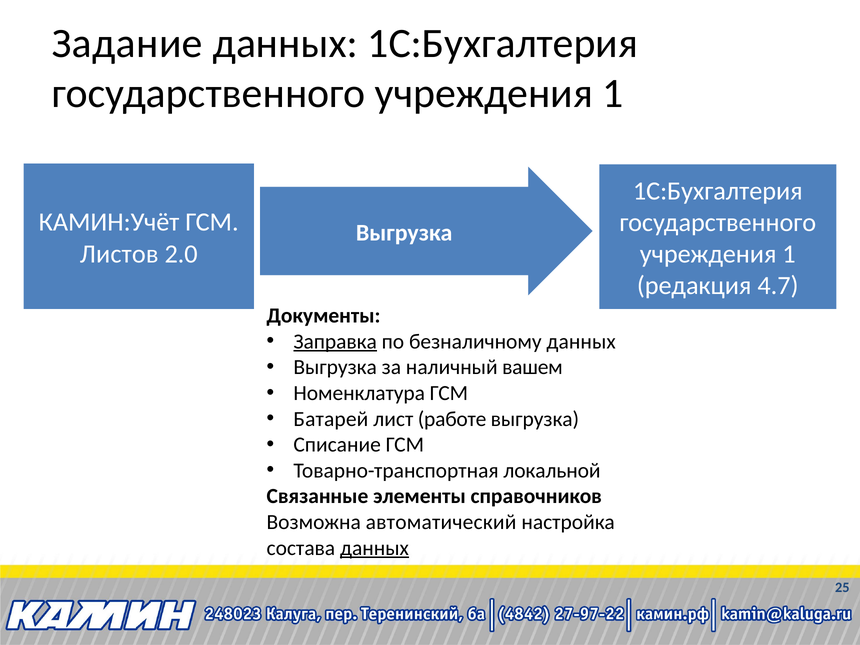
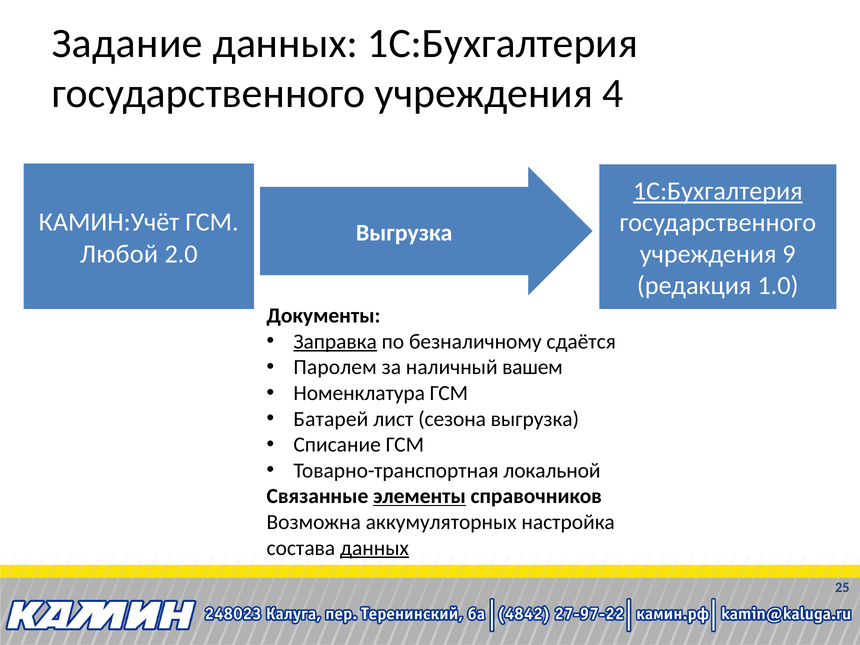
1: 1 -> 4 (613, 93)
1С:Бухгалтерия underline: none -> present (718, 191)
Листов: Листов -> Любой (119, 254)
1: 1 -> 9 (789, 254)
4.7: 4.7 -> 1.0 (778, 286)
безналичному данных: данных -> сдаётся (581, 342)
Выгрузка: Выгрузка -> Паролем (335, 367)
работе: работе -> сезона (452, 419)
элементы underline: none -> present (419, 496)
автоматический: автоматический -> аккумуляторных (441, 522)
